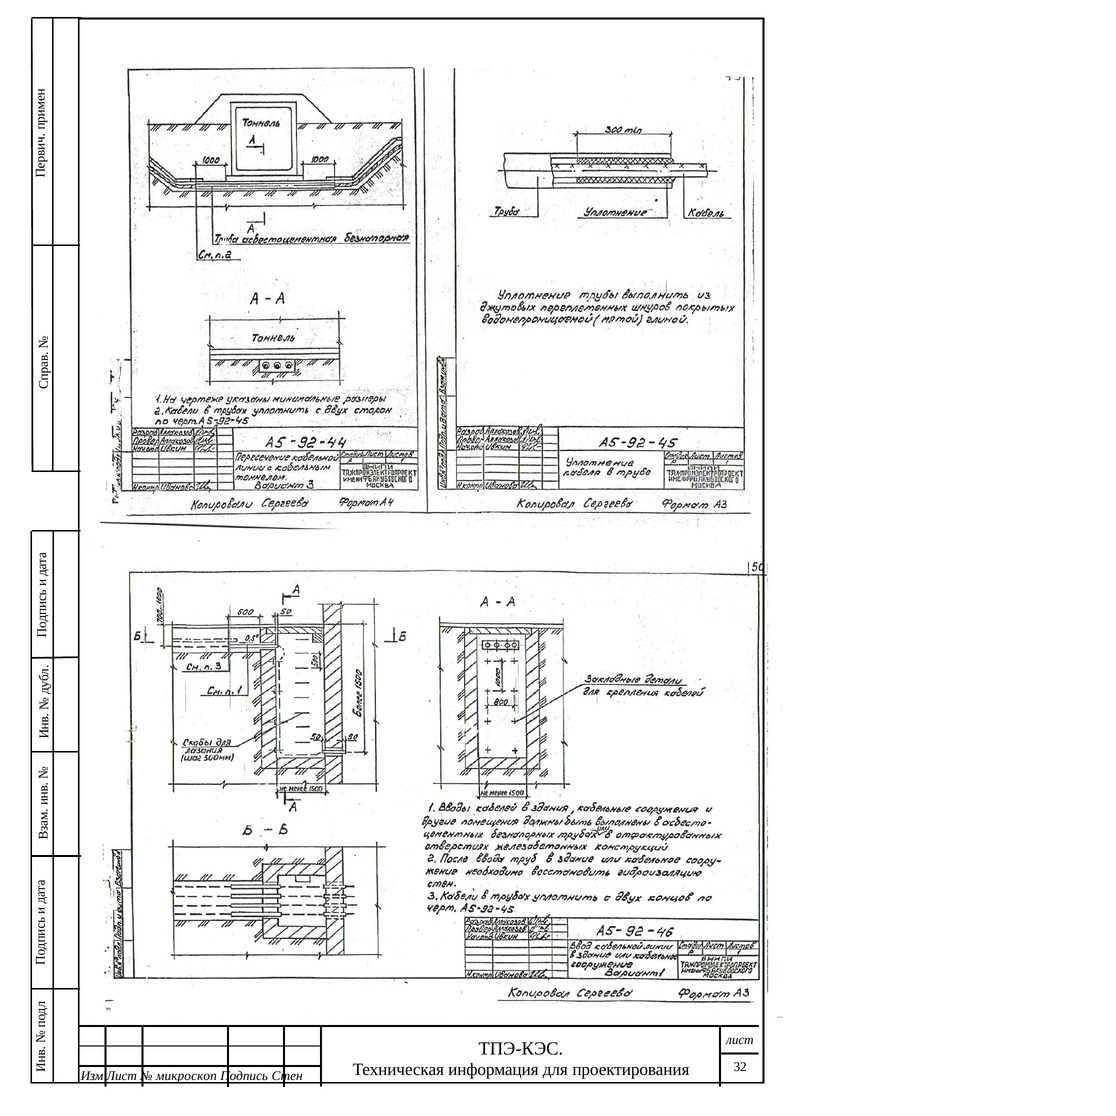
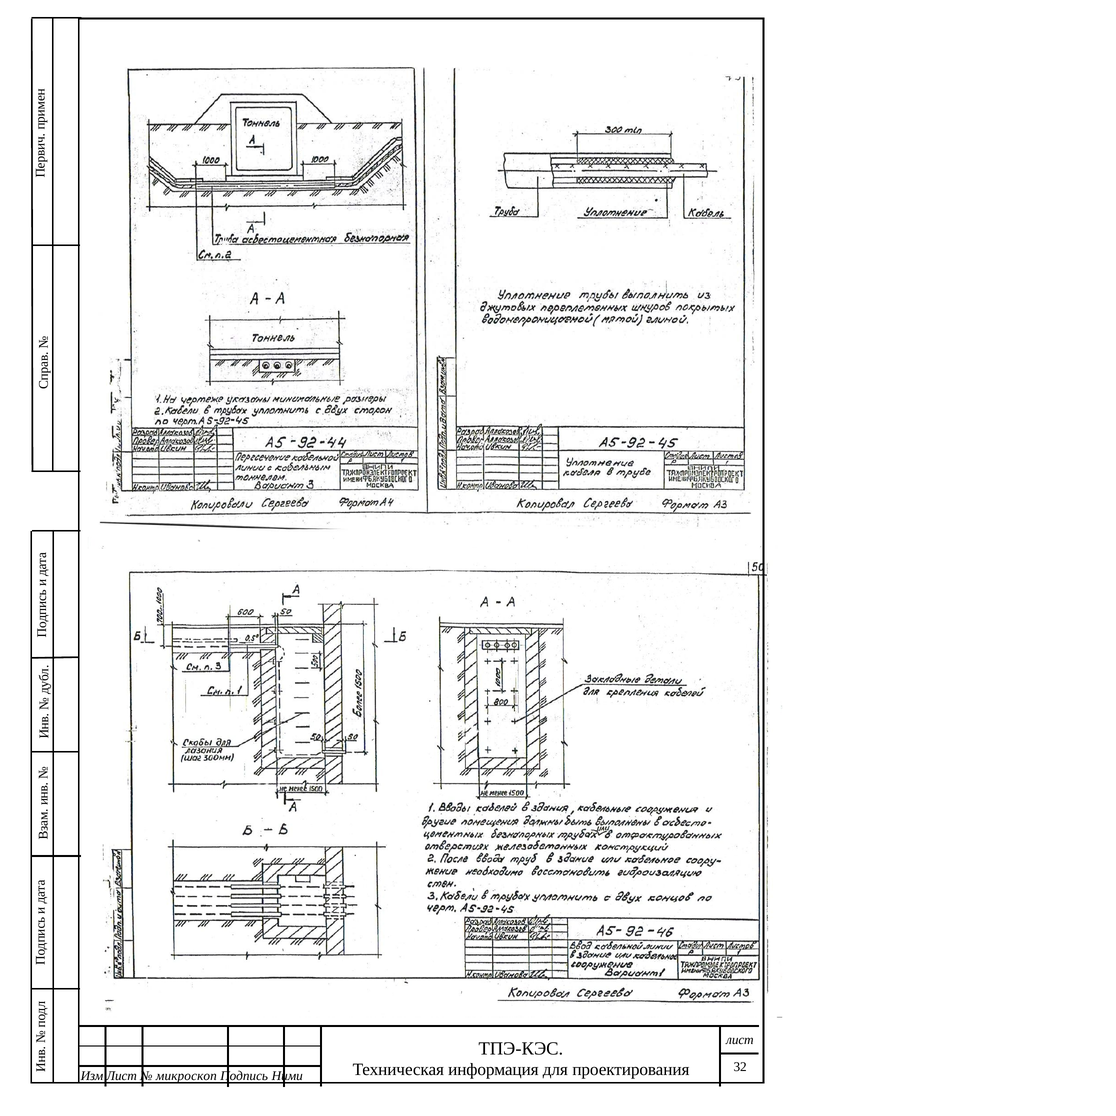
Стен: Стен -> Ними (287, 1076)
